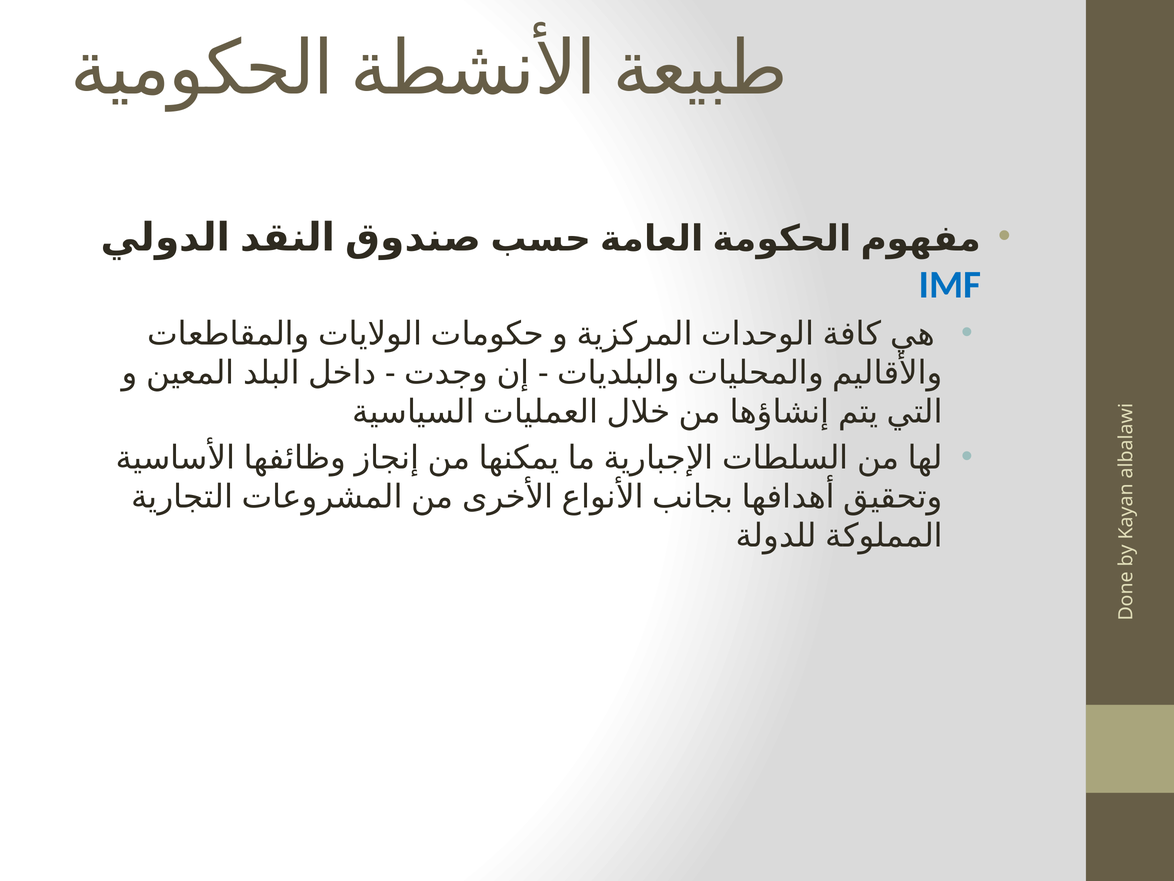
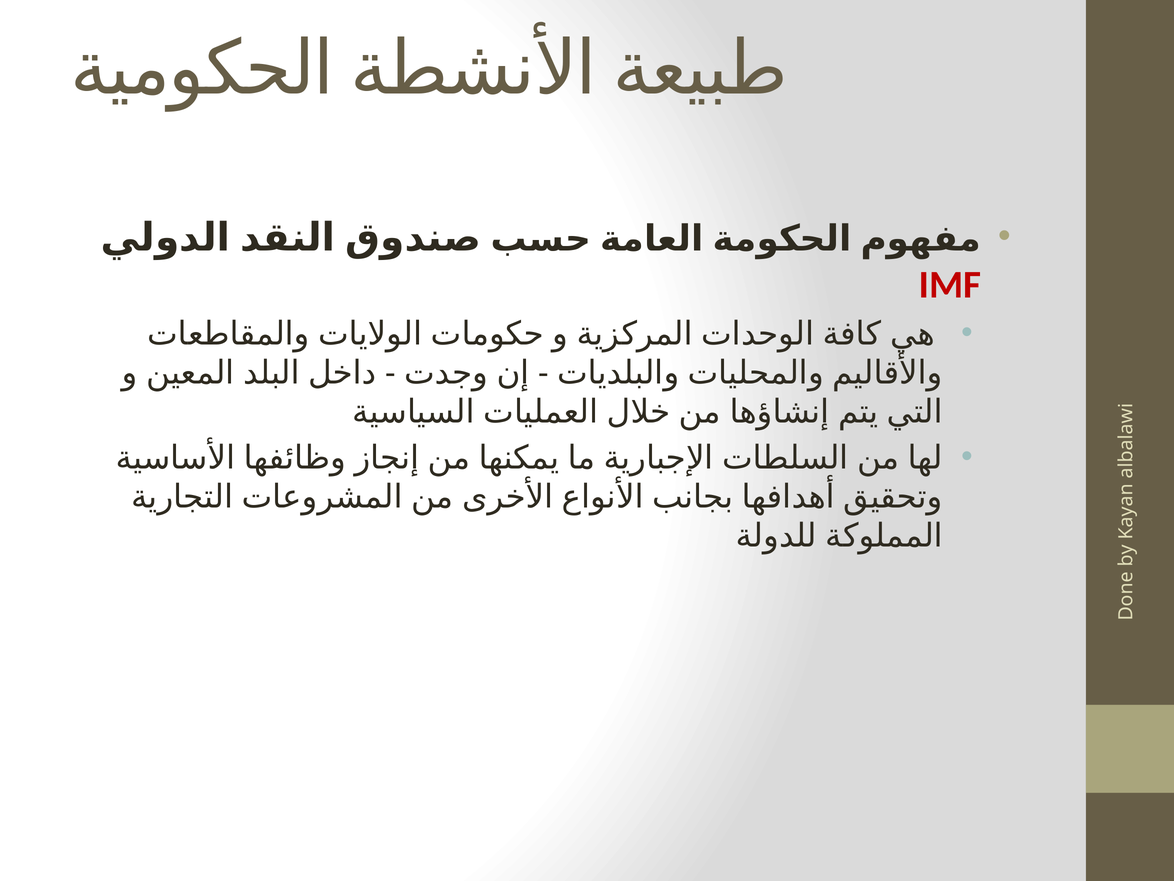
IMF colour: blue -> red (950, 285)
